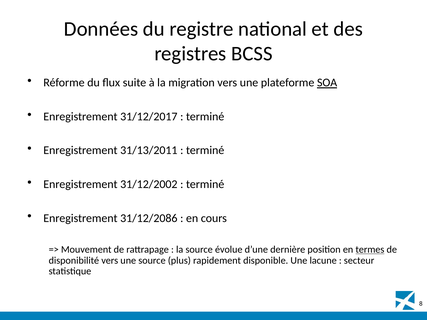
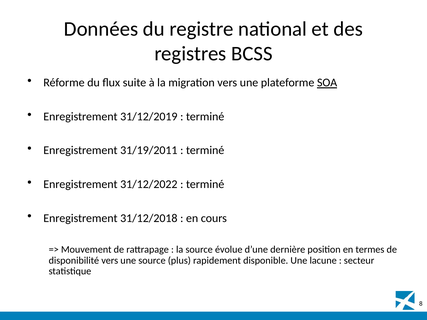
31/12/2017: 31/12/2017 -> 31/12/2019 (149, 117)
31/13/2011: 31/13/2011 -> 31/19/2011 (149, 151)
31/12/2002: 31/12/2002 -> 31/12/2022 (149, 184)
31/12/2086: 31/12/2086 -> 31/12/2018 (149, 218)
termes underline: present -> none (370, 250)
